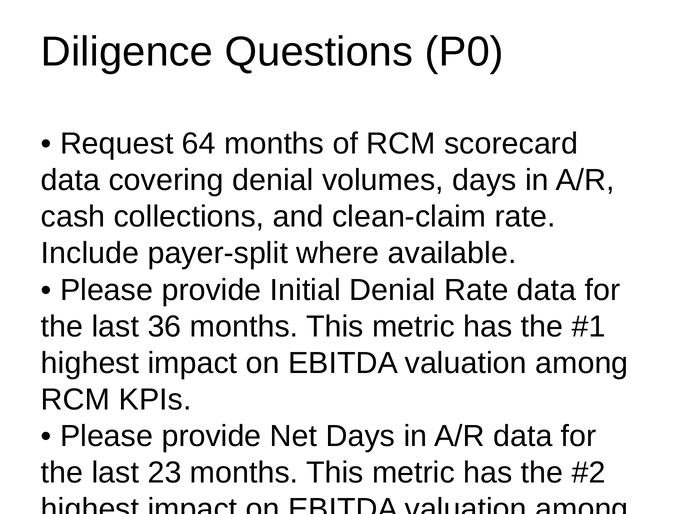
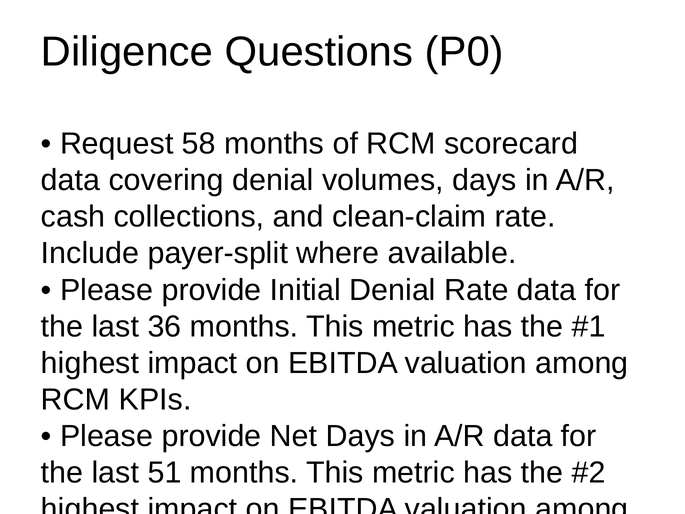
64: 64 -> 58 (199, 144)
23: 23 -> 51 (165, 473)
